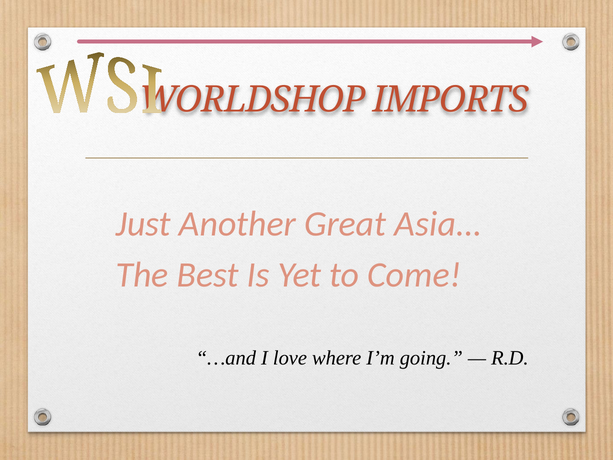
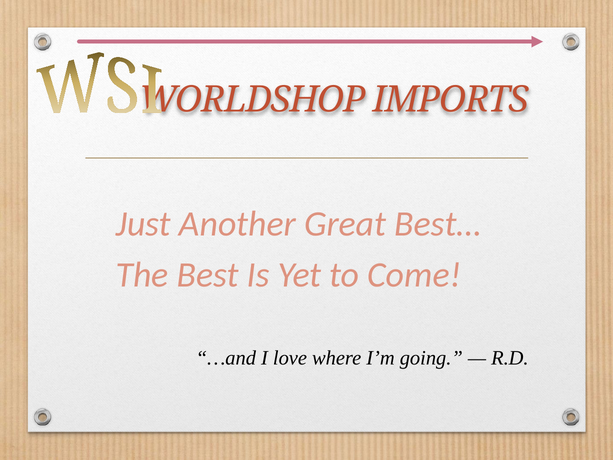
Asia…: Asia… -> Best… (438, 224)
